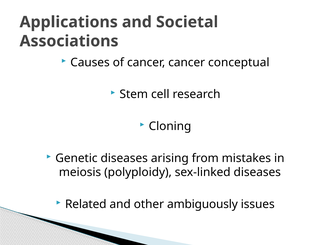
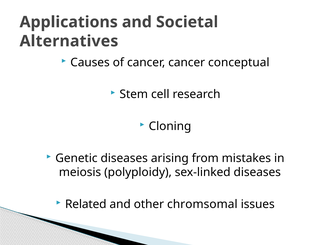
Associations: Associations -> Alternatives (69, 41)
ambiguously: ambiguously -> chromsomal (202, 204)
